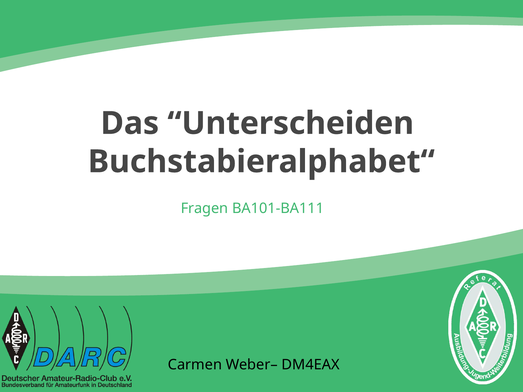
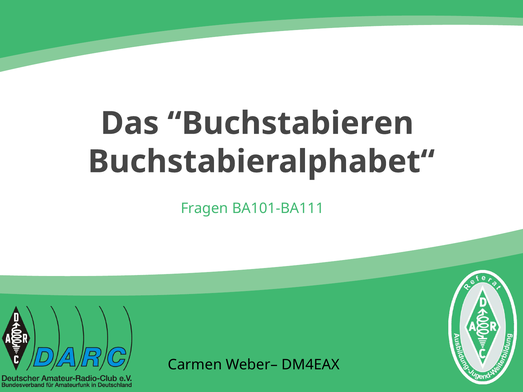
Unterscheiden: Unterscheiden -> Buchstabieren (291, 123)
